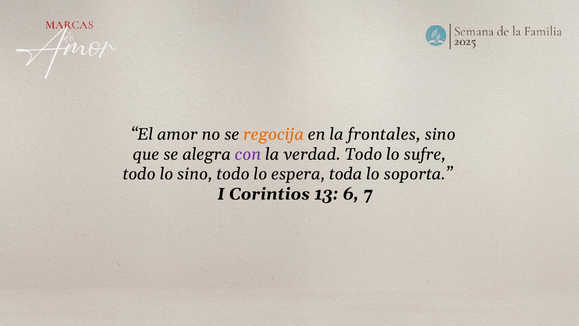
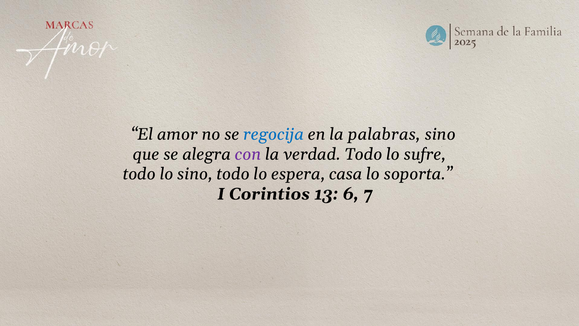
regocija colour: orange -> blue (274, 134)
frontales: frontales -> palabras (384, 134)
toda: toda -> casa (346, 174)
